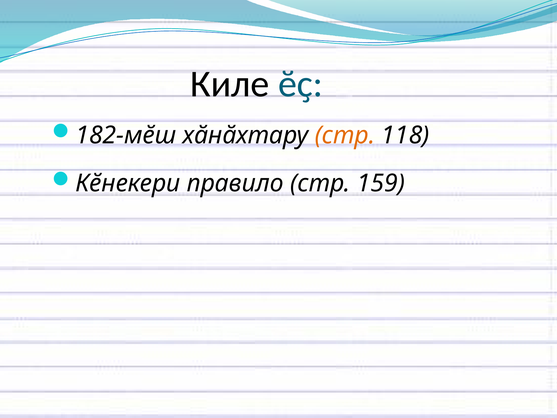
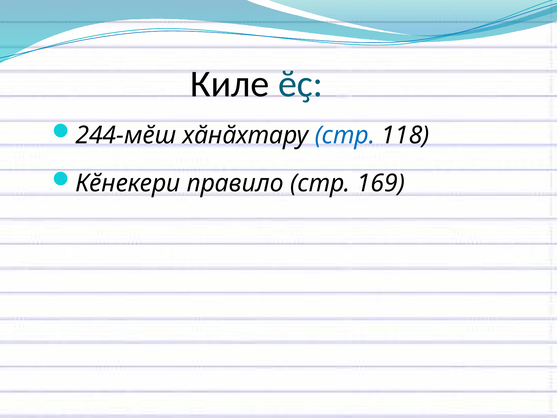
182-мӗш: 182-мӗш -> 244-мӗш (126, 135)
стр colour: orange -> blue (345, 135)
159: 159 -> 169 (381, 183)
